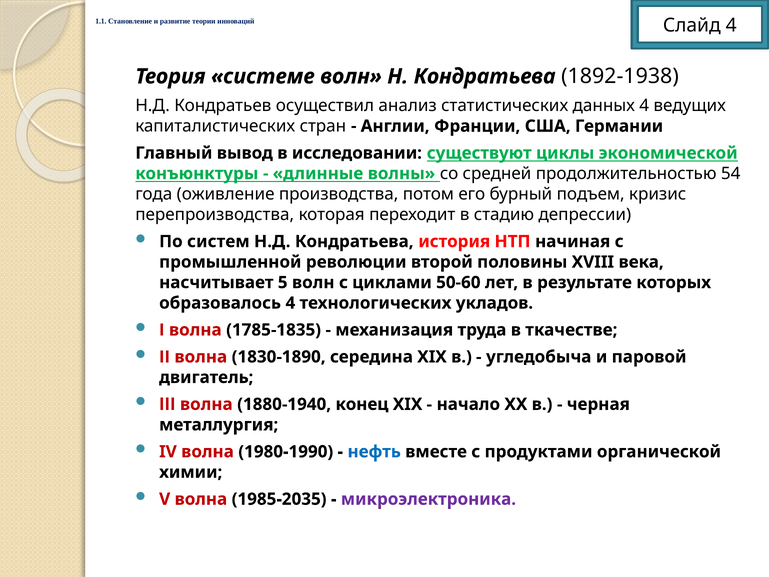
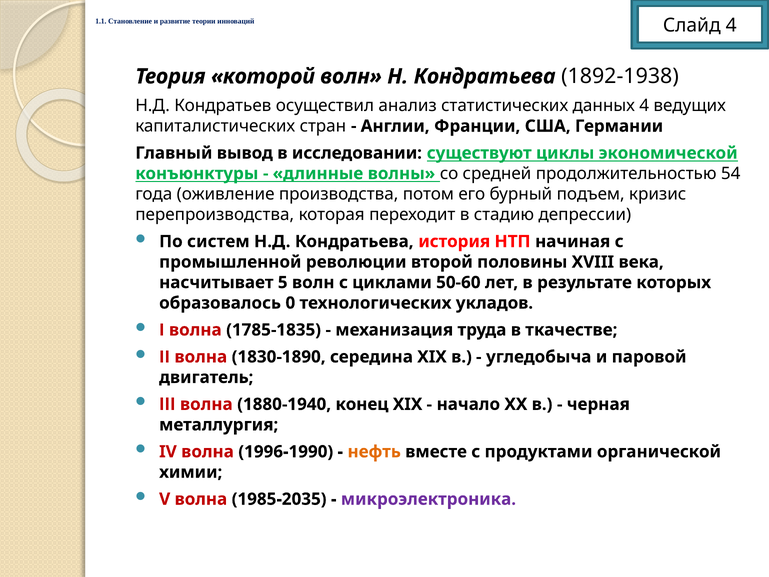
системе: системе -> которой (263, 76)
образовалось 4: 4 -> 0 (290, 303)
1980-1990: 1980-1990 -> 1996-1990 (286, 452)
нефть colour: blue -> orange (374, 452)
